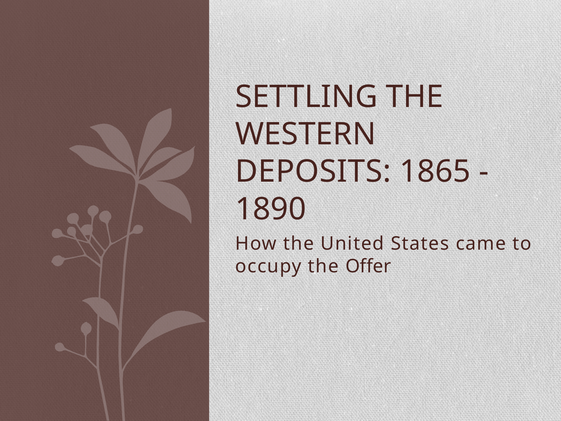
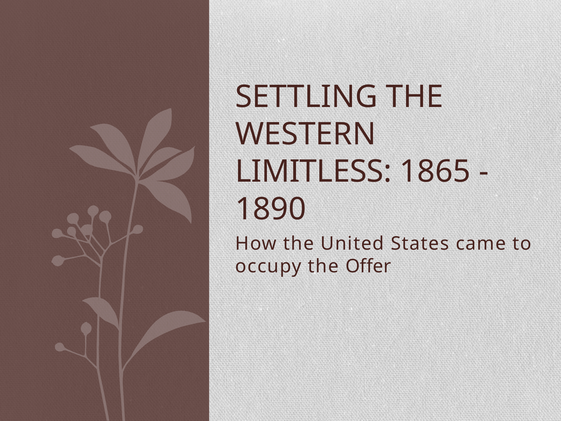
DEPOSITS: DEPOSITS -> LIMITLESS (313, 172)
